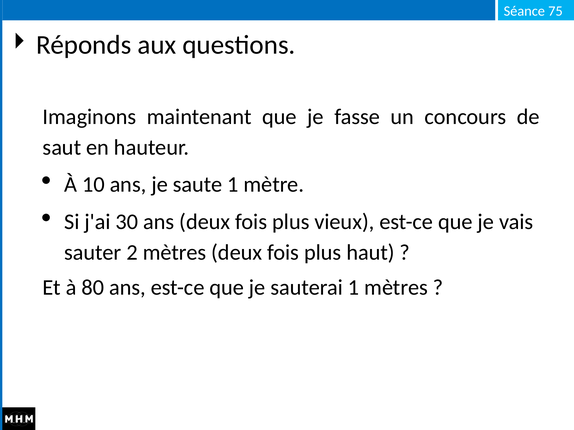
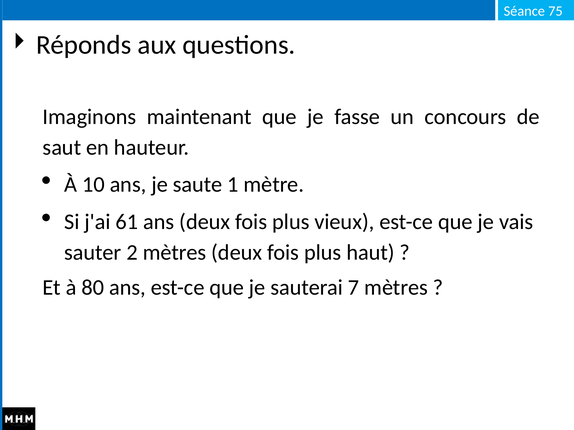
30: 30 -> 61 (127, 222)
sauterai 1: 1 -> 7 (354, 288)
